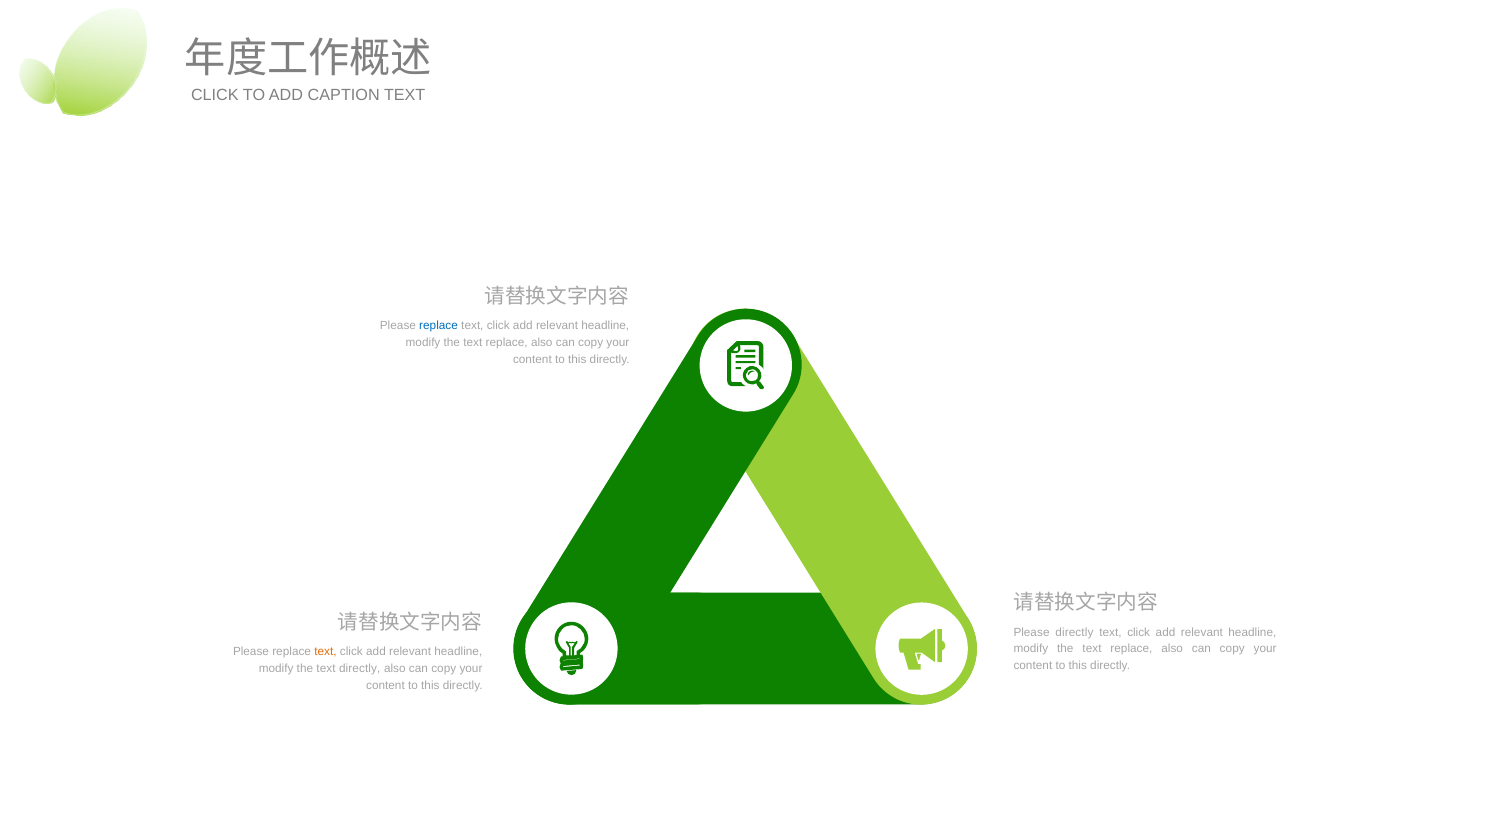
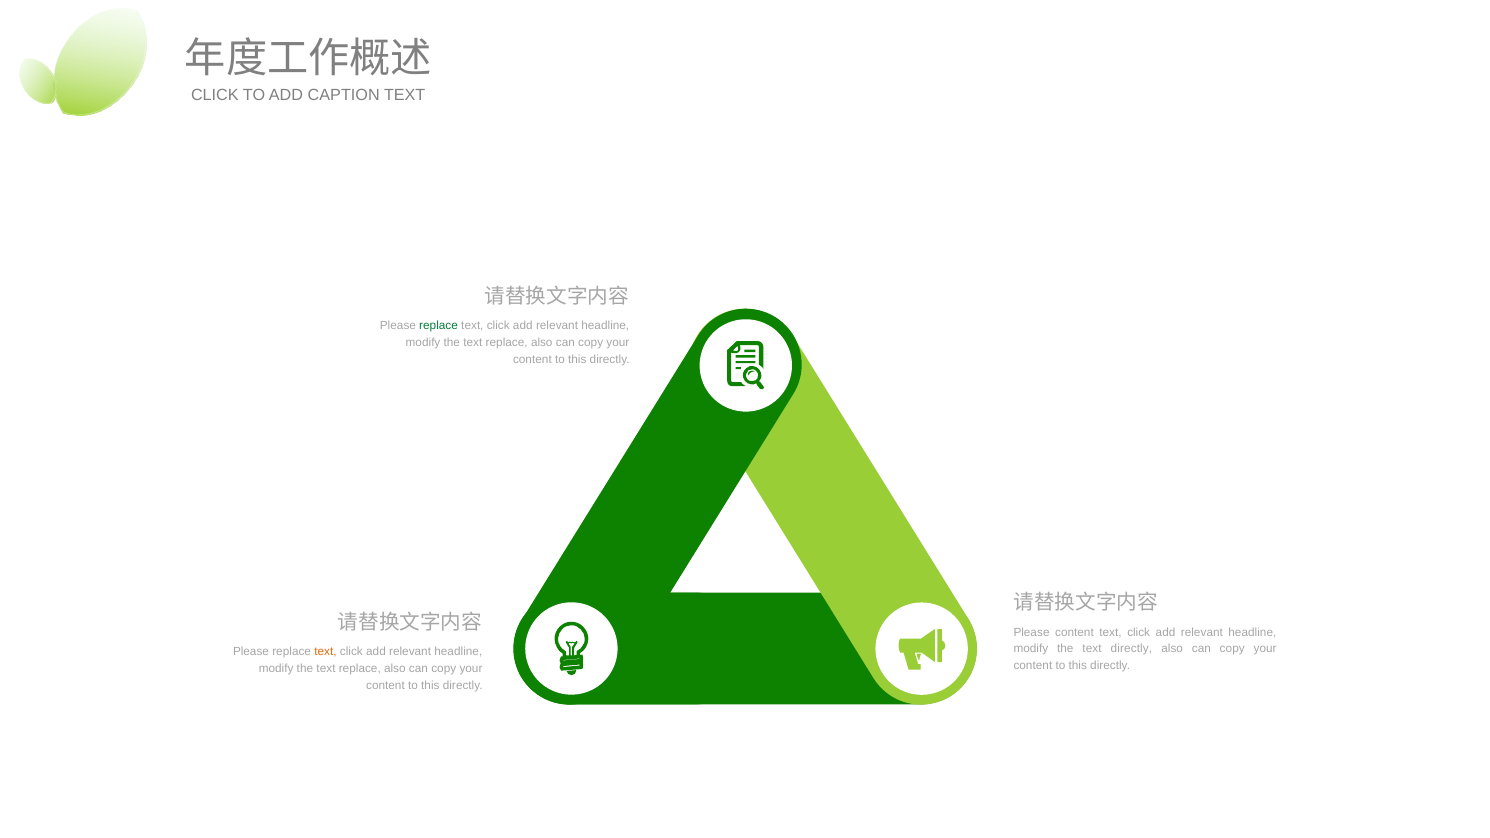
replace colour: blue -> green (439, 326)
Please directly: directly -> content (1074, 632)
replace: replace -> directly (1131, 649)
directly: directly -> replace (360, 669)
